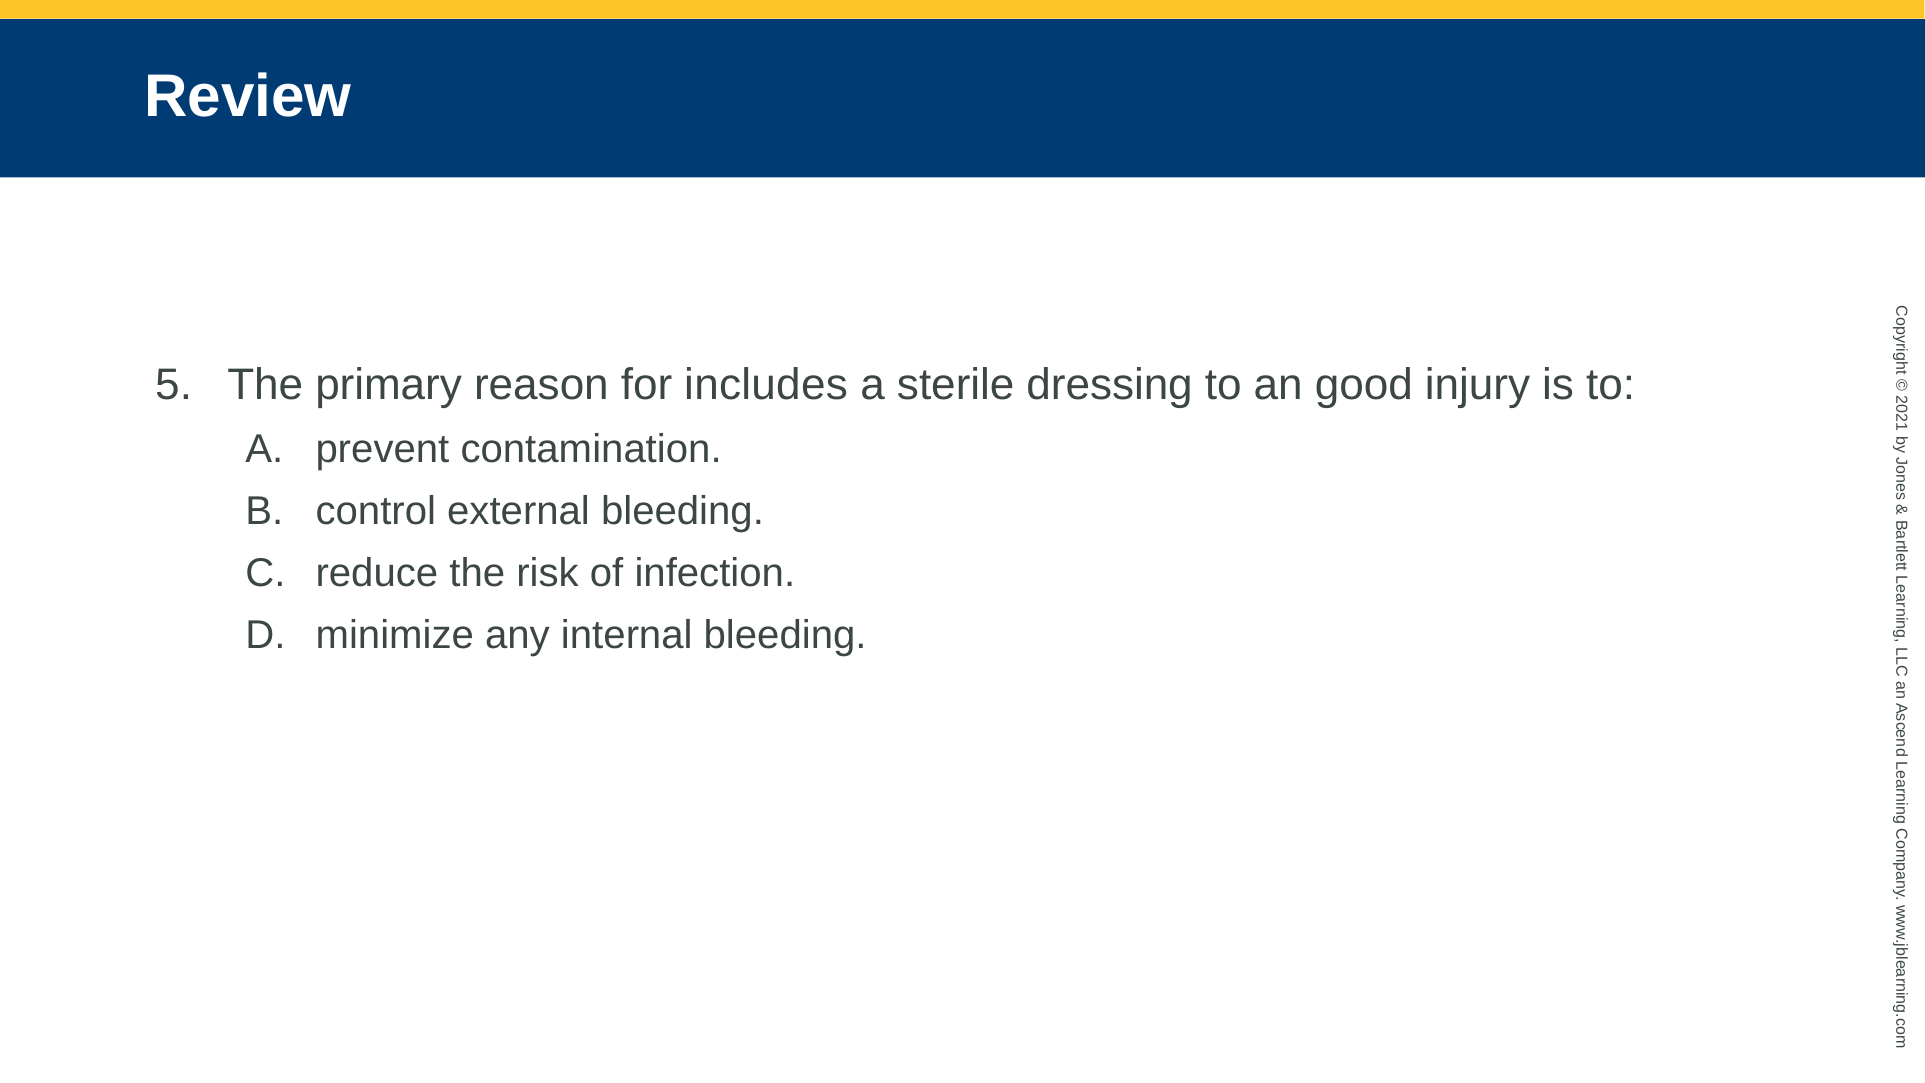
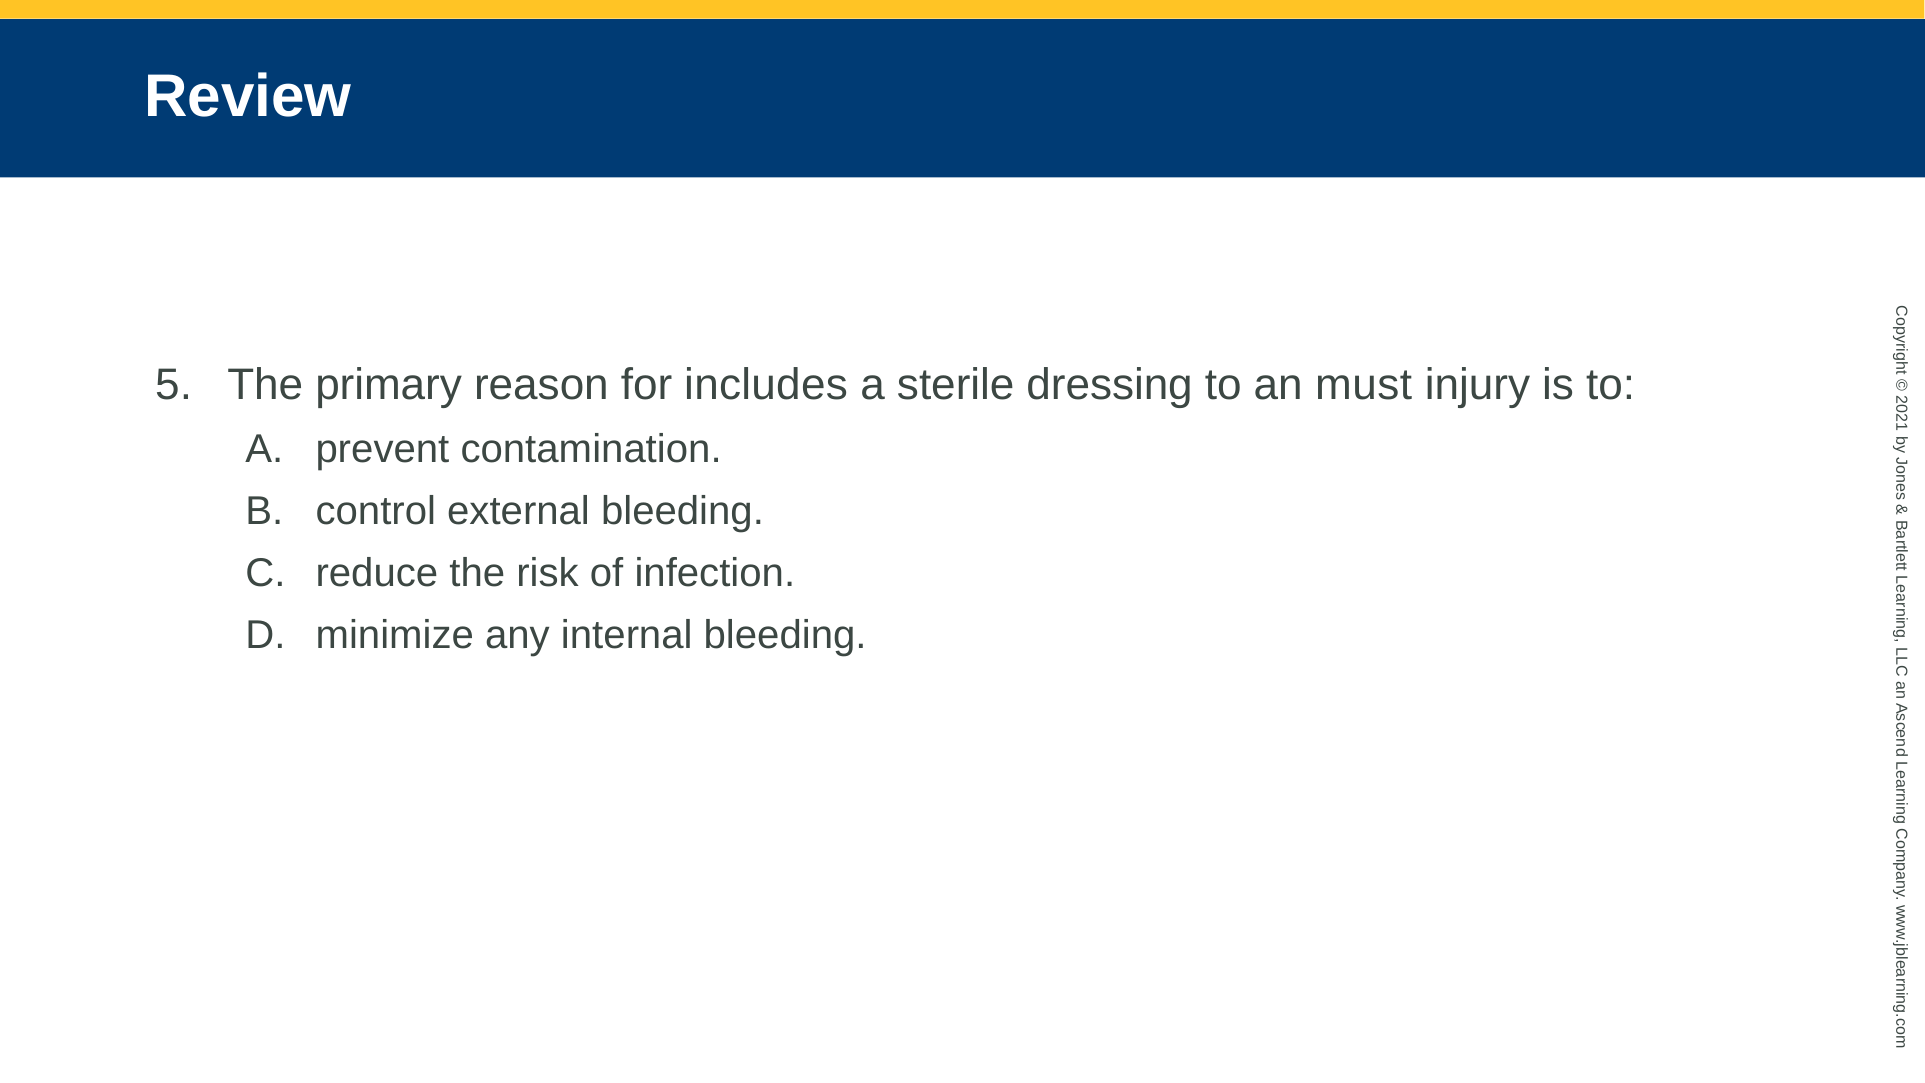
good: good -> must (1364, 385)
